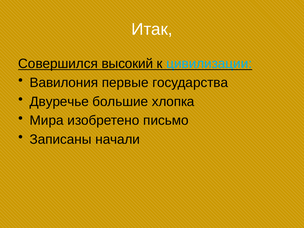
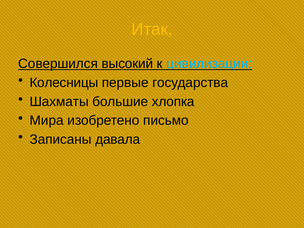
Итак colour: white -> yellow (152, 29)
Вавилония: Вавилония -> Колесницы (64, 83)
Двуречье: Двуречье -> Шахматы (59, 102)
начали: начали -> давала (118, 139)
